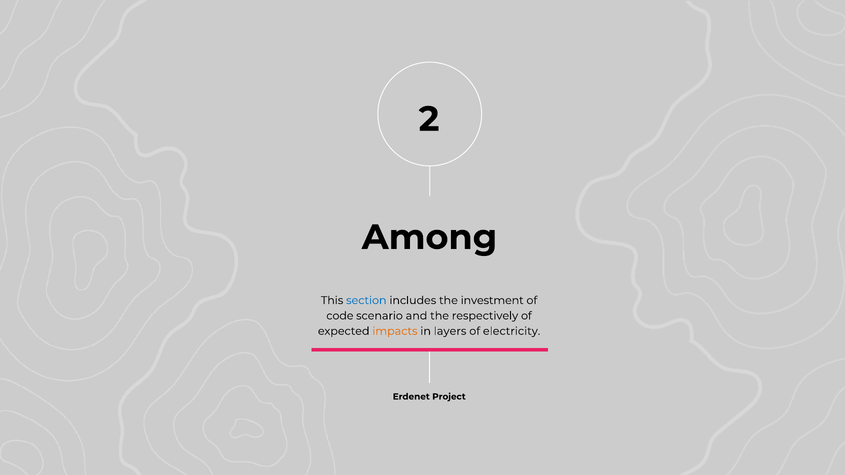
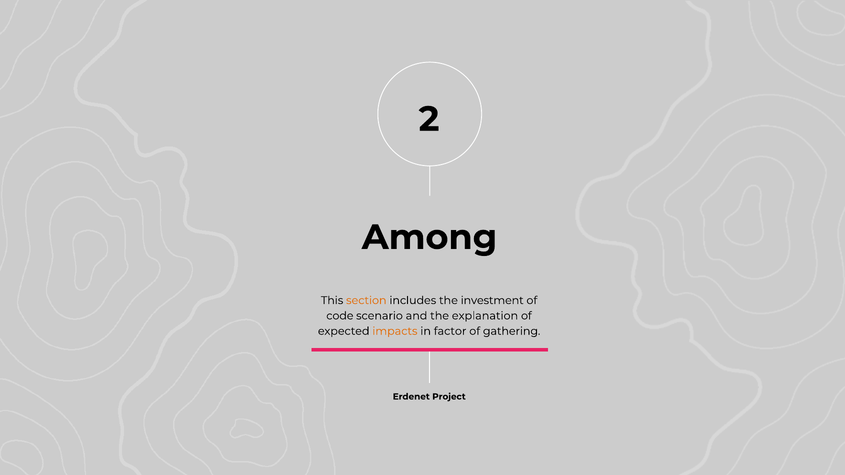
section colour: blue -> orange (366, 301)
respectively: respectively -> explanation (485, 316)
layers: layers -> factor (450, 331)
electricity: electricity -> gathering (512, 331)
